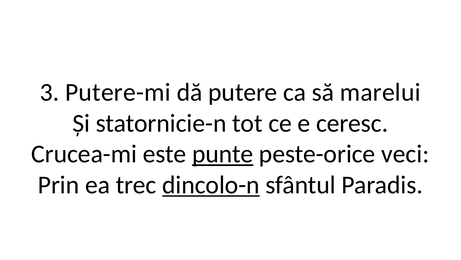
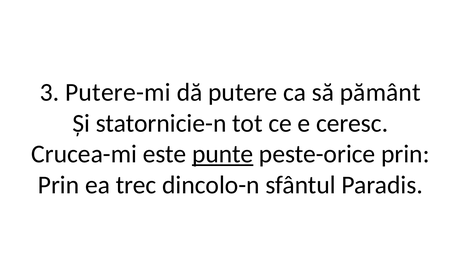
marelui: marelui -> pământ (380, 92)
peste-orice veci: veci -> prin (405, 154)
dincolo-n underline: present -> none (211, 184)
